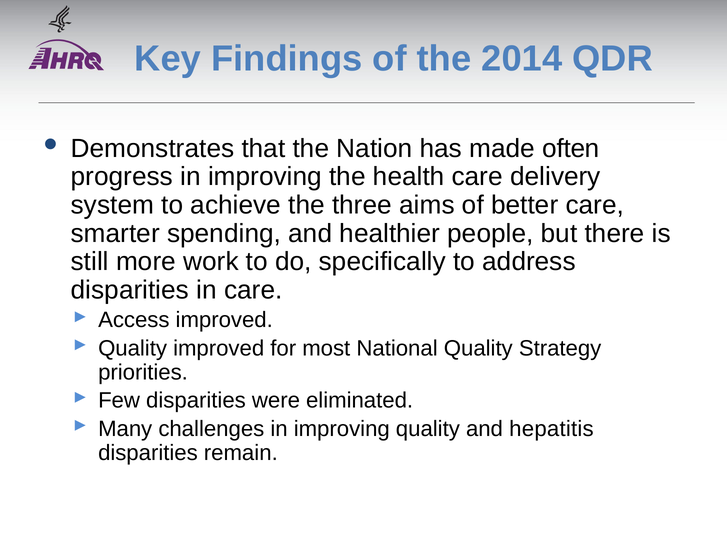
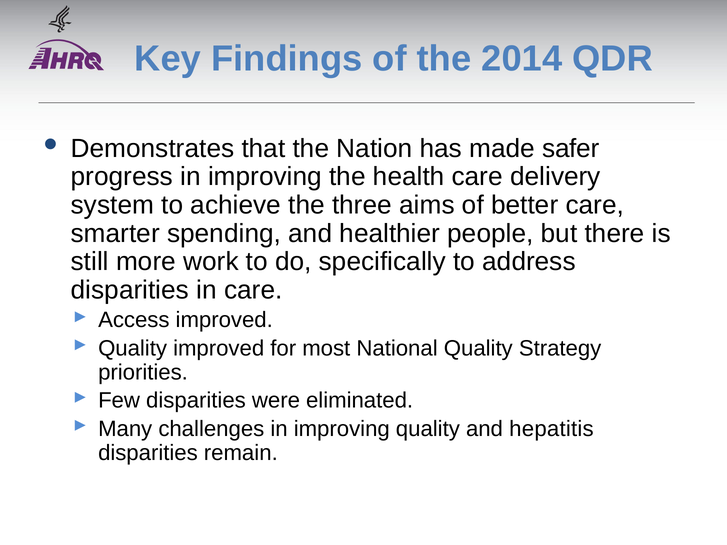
often: often -> safer (571, 148)
